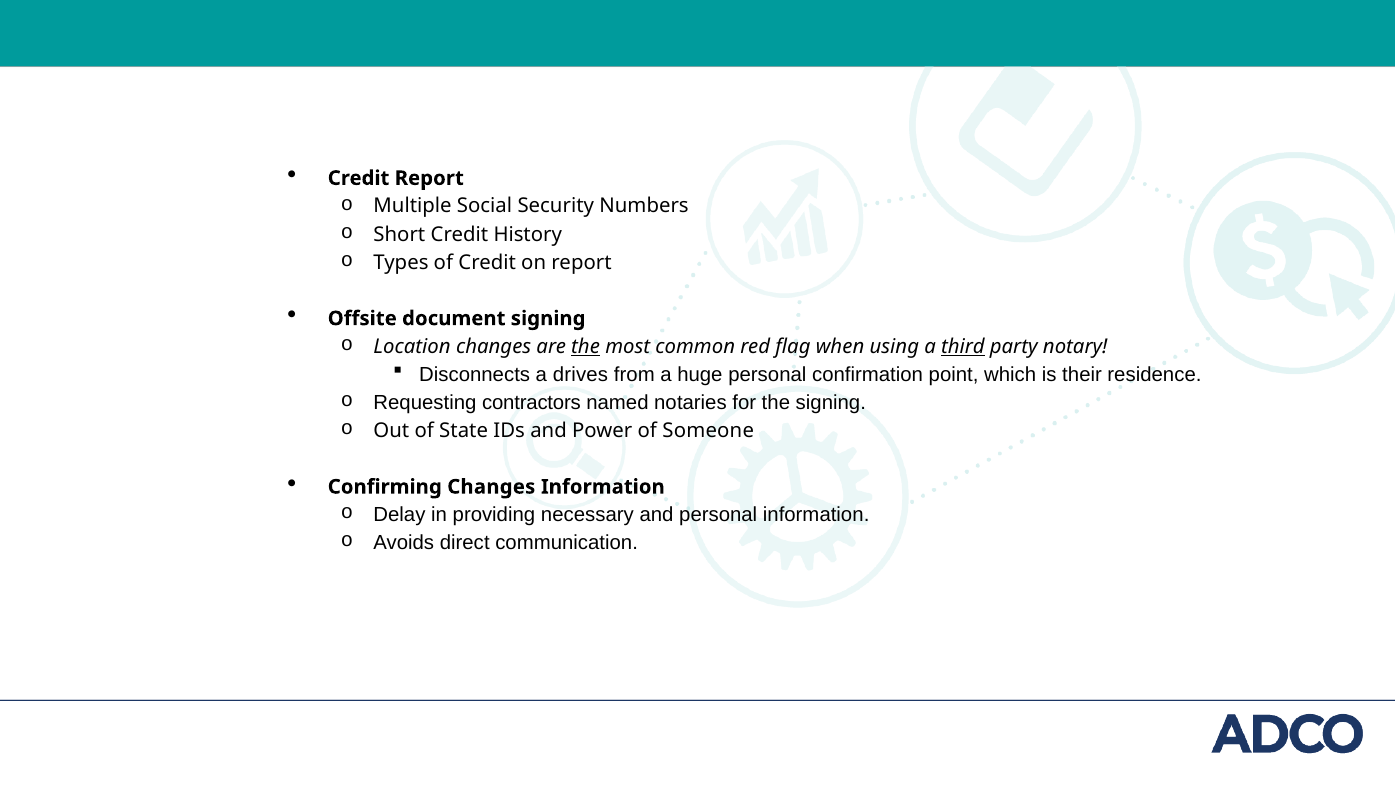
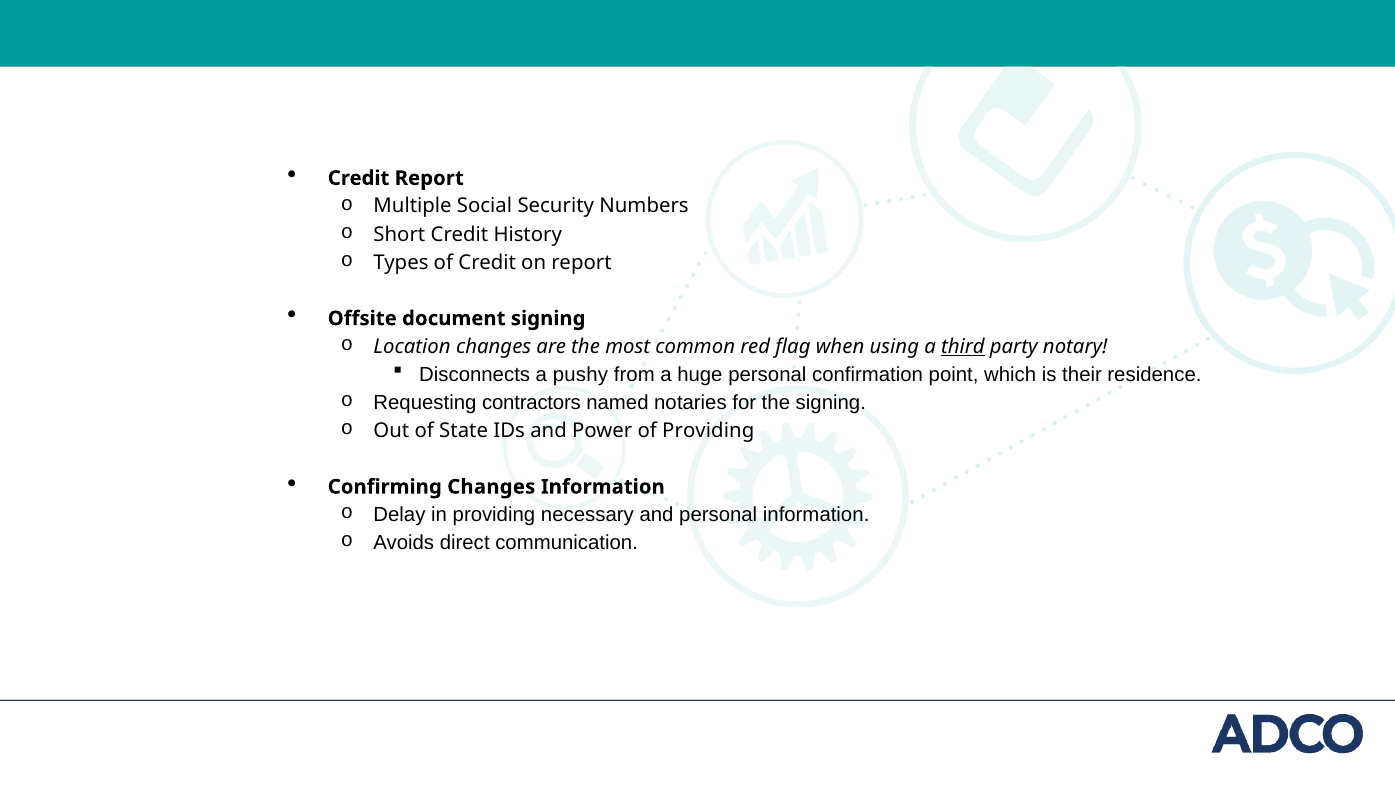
the underline: present -> none (586, 346)
drives: drives -> pushy (580, 374)
of Someone: Someone -> Providing (708, 431)
